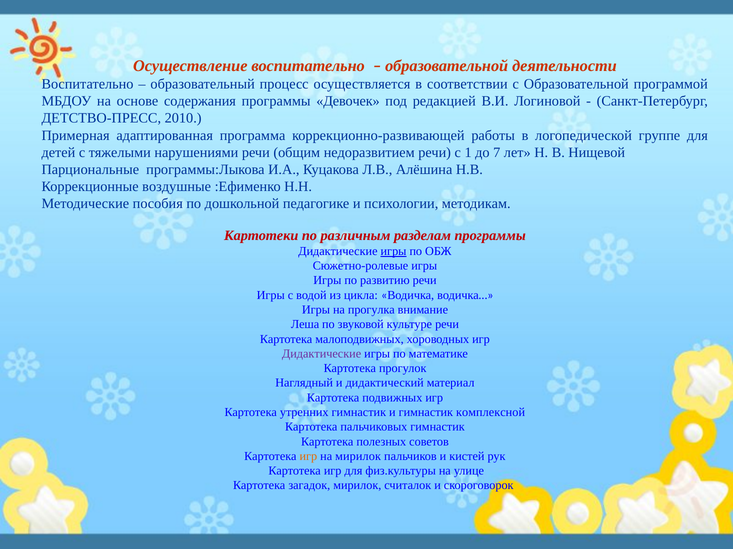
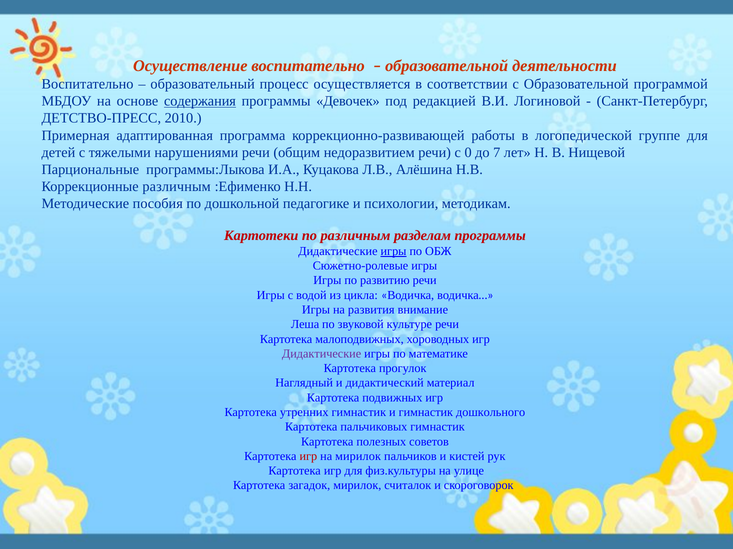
содержания underline: none -> present (200, 101)
1: 1 -> 0 (468, 153)
Коррекционные воздушные: воздушные -> различным (177, 187)
прогулка: прогулка -> развития (371, 310)
комплексной: комплексной -> дошкольного (491, 413)
игр colour: orange -> red (308, 457)
